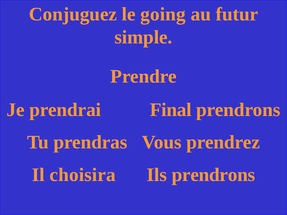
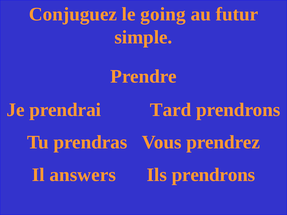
Final: Final -> Tard (171, 110)
choisira: choisira -> answers (83, 175)
